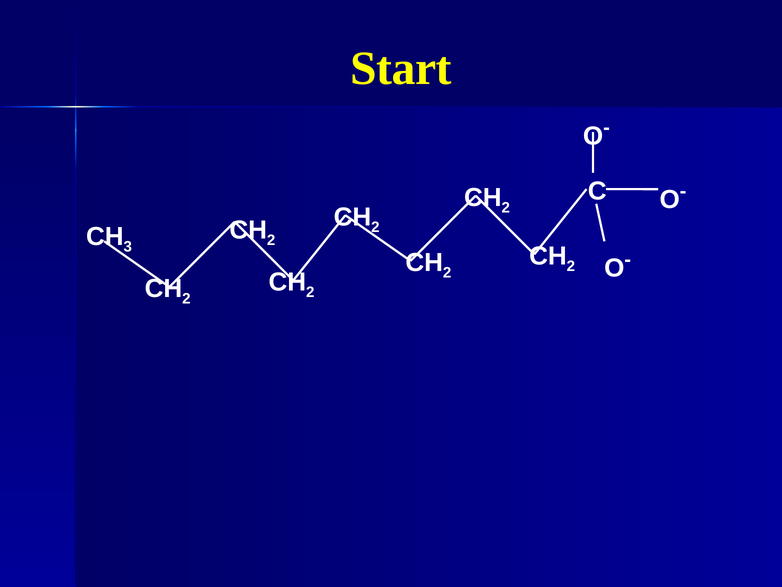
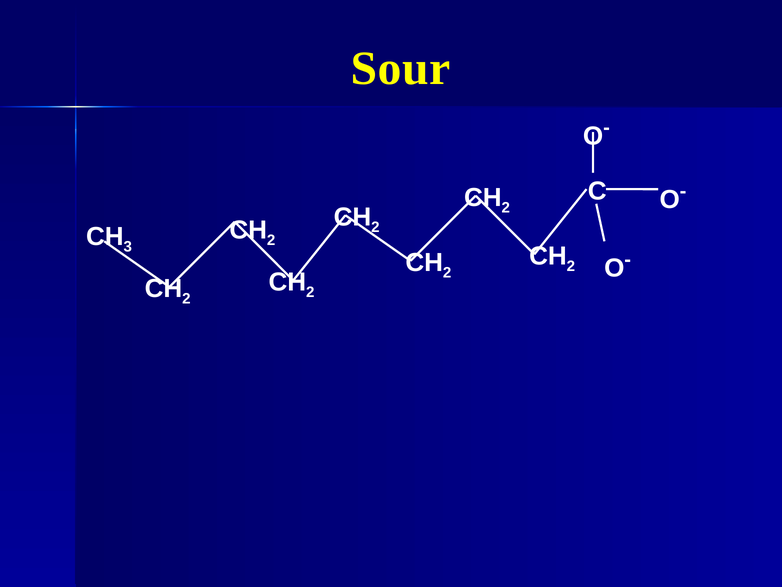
Start: Start -> Sour (400, 68)
